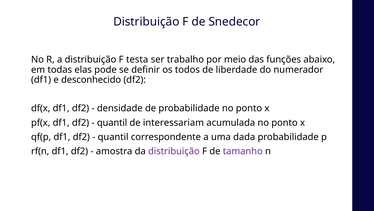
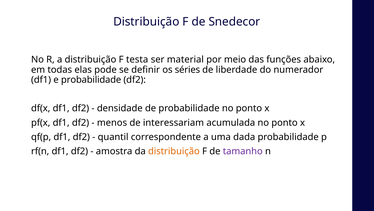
trabalho: trabalho -> material (185, 59)
todos: todos -> séries (187, 69)
e desconhecido: desconhecido -> probabilidade (91, 80)
quantil: quantil -> menos (112, 122)
distribuição colour: purple -> orange (174, 151)
